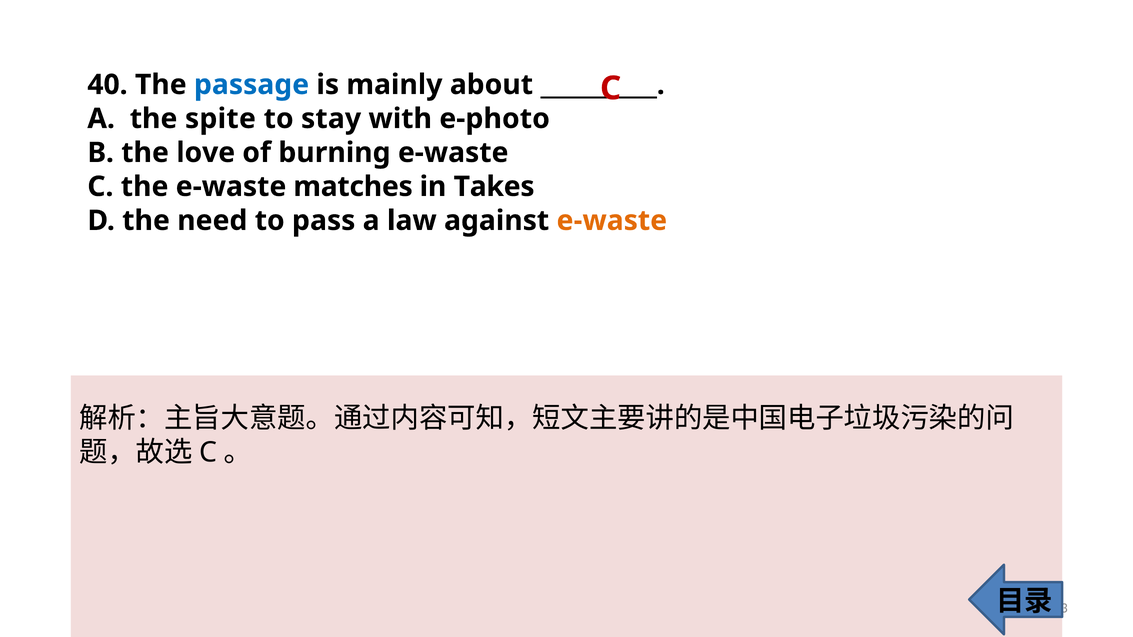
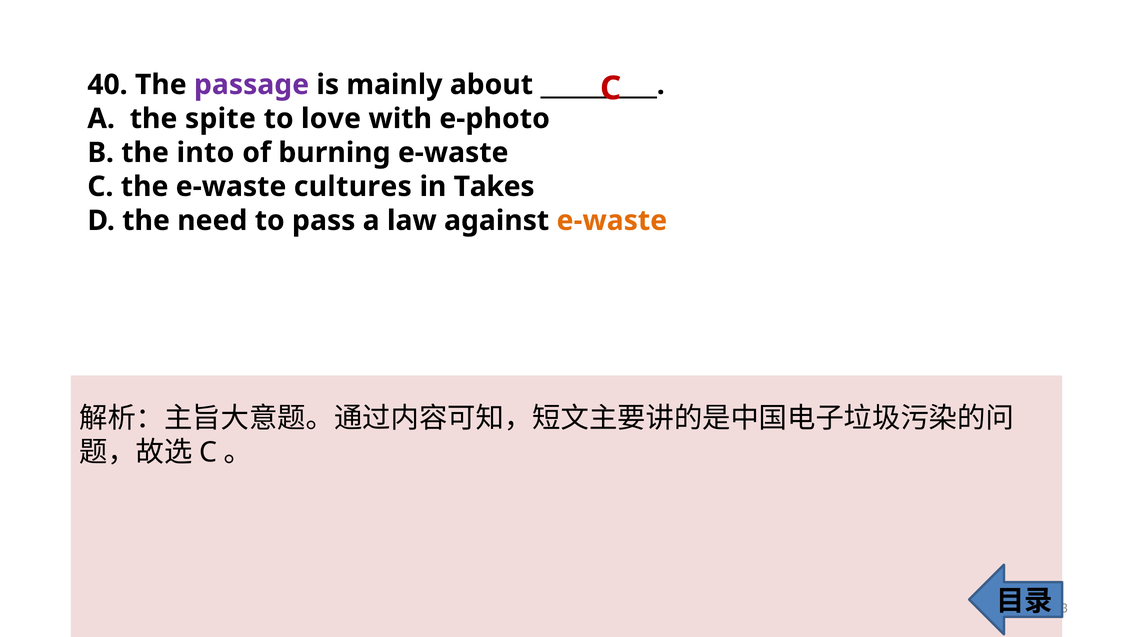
passage colour: blue -> purple (252, 85)
stay: stay -> love (331, 119)
love: love -> into (205, 153)
matches: matches -> cultures (353, 187)
